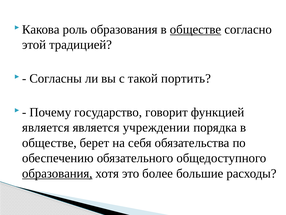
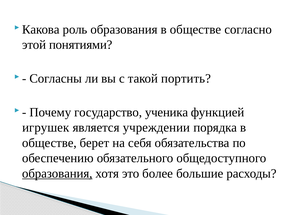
обществе underline: present -> none (196, 29)
традицией: традицией -> понятиями (81, 45)
говорит: говорит -> ученика (167, 112)
является: является -> игрушек (46, 127)
